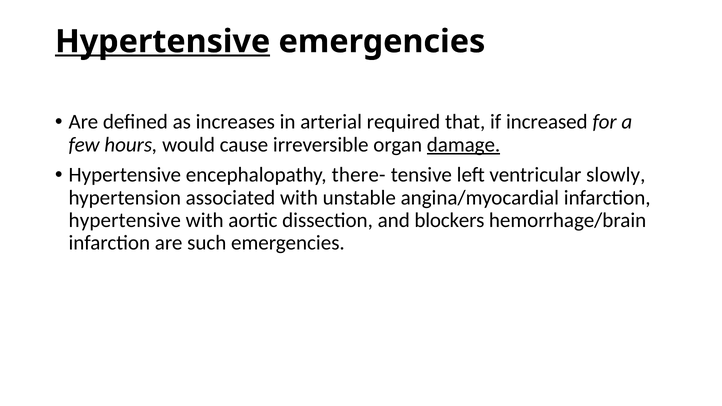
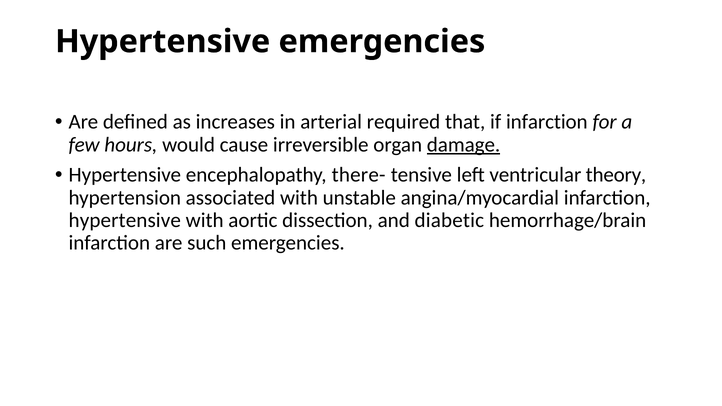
Hypertensive underline: present -> none (163, 42)
if increased: increased -> infarction (547, 122)
slowly: slowly -> theory (616, 175)
blockers: blockers -> diabetic (449, 220)
